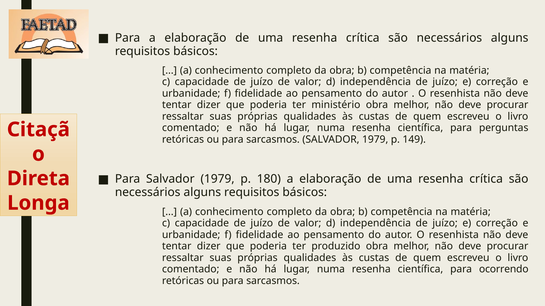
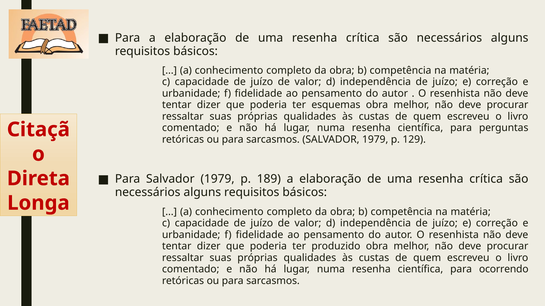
ministério: ministério -> esquemas (336, 105)
149: 149 -> 129 (414, 140)
180: 180 -> 189 (269, 179)
